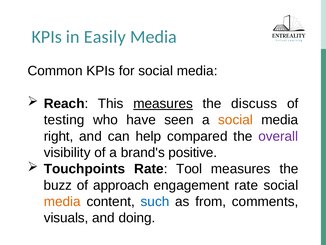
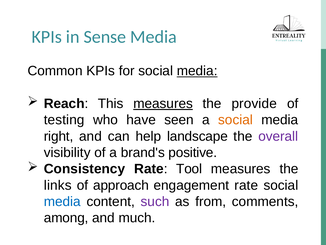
Easily: Easily -> Sense (105, 37)
media underline: none -> present (197, 71)
discuss: discuss -> provide (254, 103)
compared: compared -> landscape (197, 136)
Touchpoints: Touchpoints -> Consistency (84, 169)
buzz: buzz -> links (58, 185)
media colour: orange -> blue (62, 201)
such colour: blue -> purple (155, 201)
visuals: visuals -> among (66, 218)
doing: doing -> much (137, 218)
